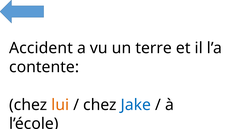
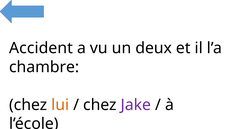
terre: terre -> deux (154, 48)
contente: contente -> chambre (44, 67)
Jake colour: blue -> purple (136, 105)
